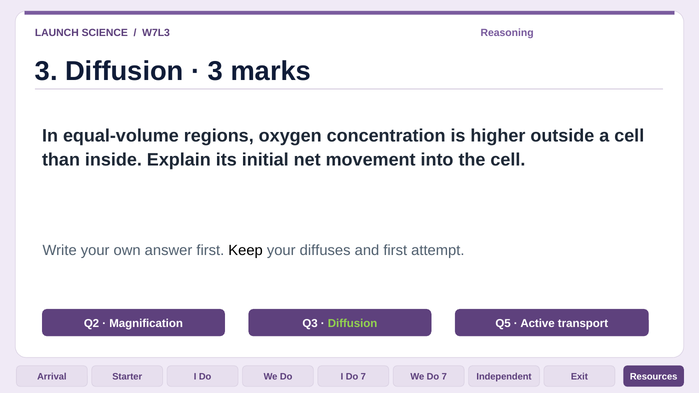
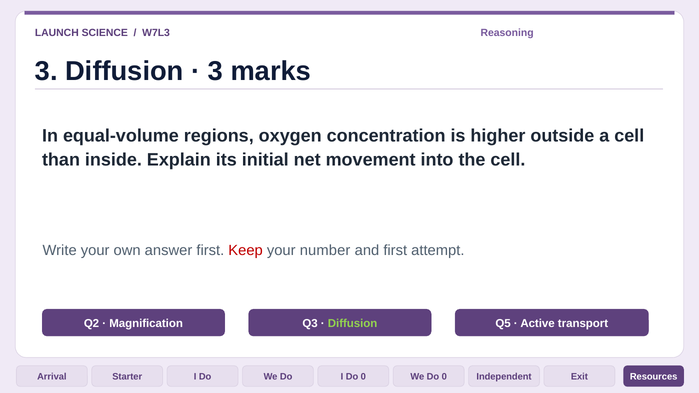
Keep colour: black -> red (246, 250)
diffuses: diffuses -> number (325, 250)
I Do 7: 7 -> 0 (363, 377)
We Do 7: 7 -> 0 (444, 377)
